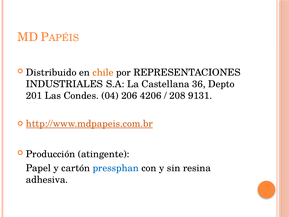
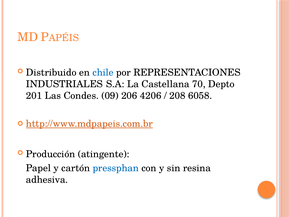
chile colour: orange -> blue (103, 72)
36: 36 -> 70 (199, 84)
04: 04 -> 09 (110, 96)
9131: 9131 -> 6058 (200, 96)
